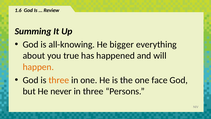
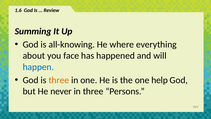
bigger: bigger -> where (122, 44)
true: true -> face (71, 56)
happen colour: orange -> blue (38, 67)
face: face -> help (160, 80)
